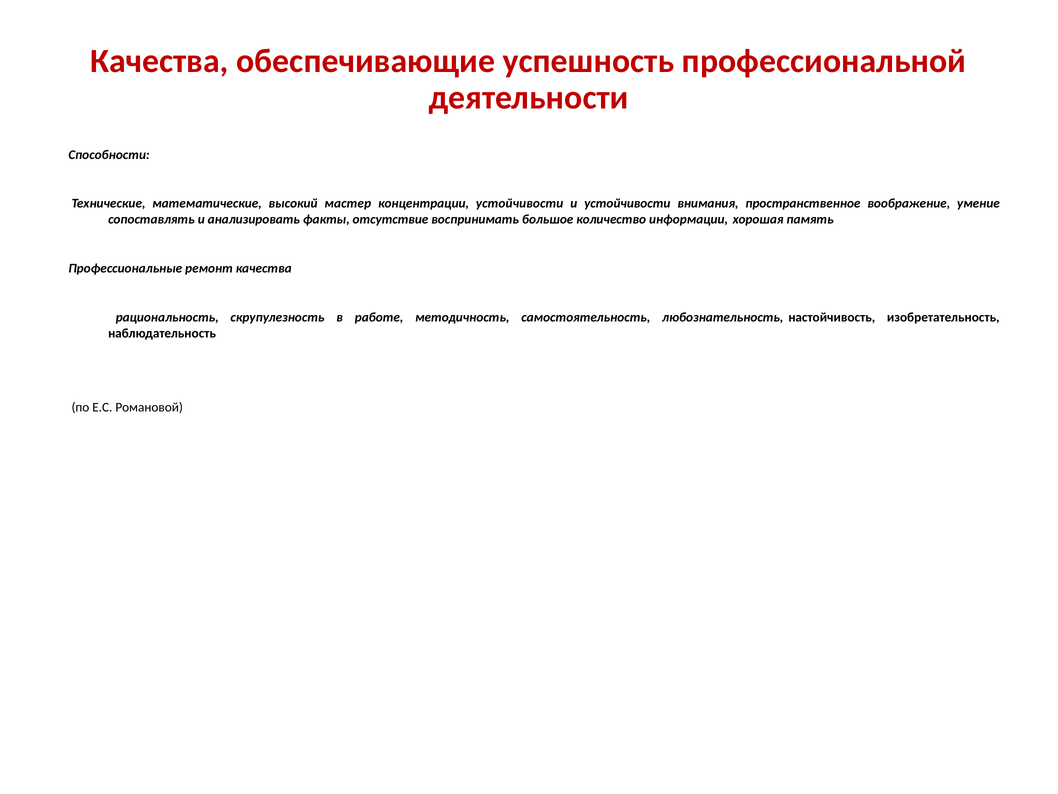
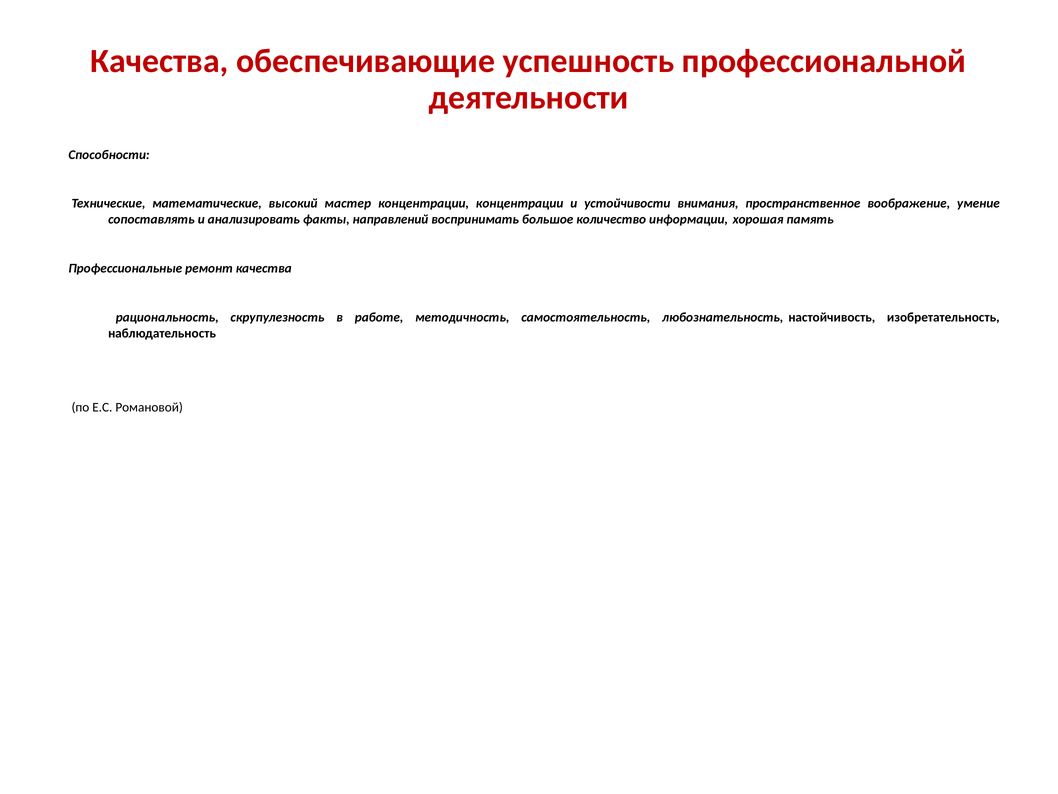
концентрации устойчивости: устойчивости -> концентрации (520, 203)
отсутствие: отсутствие -> направлений (390, 219)
